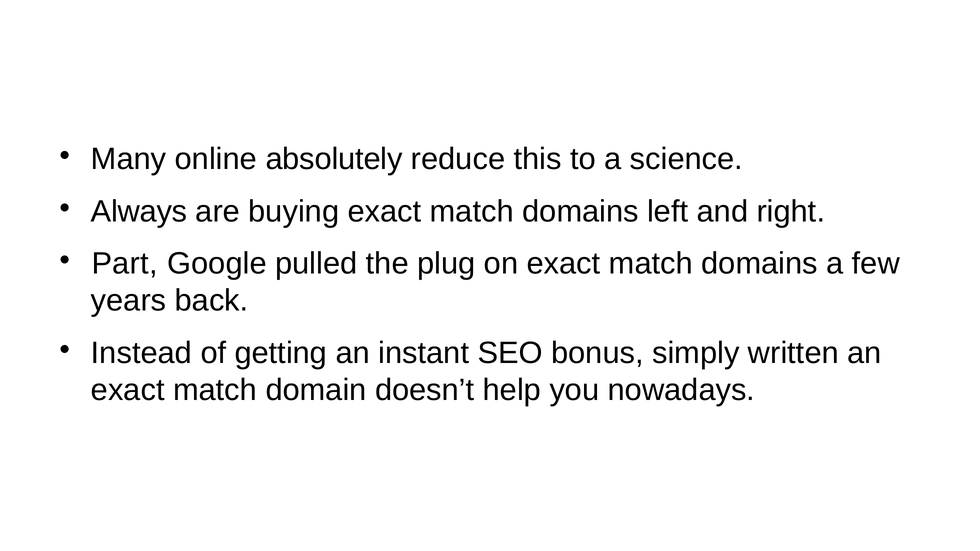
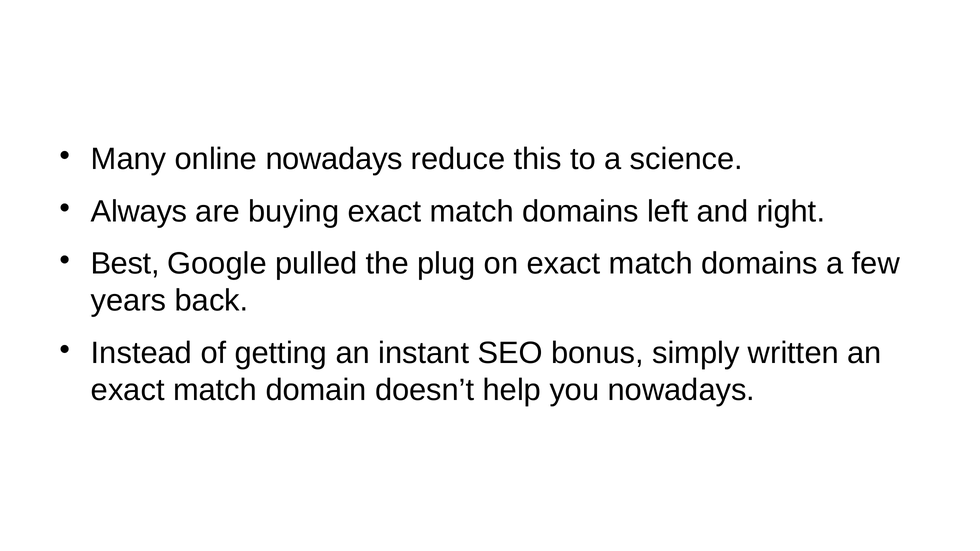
online absolutely: absolutely -> nowadays (334, 159)
Part: Part -> Best (125, 264)
